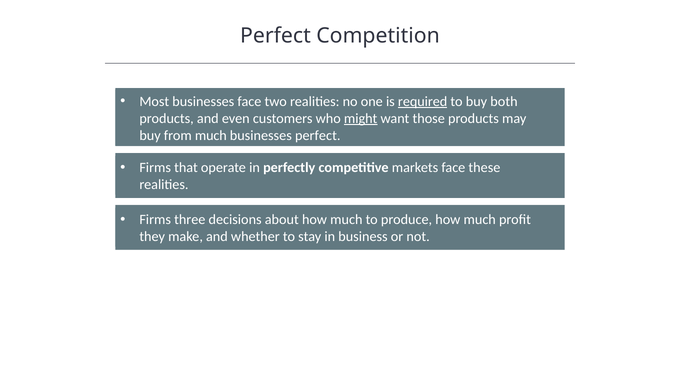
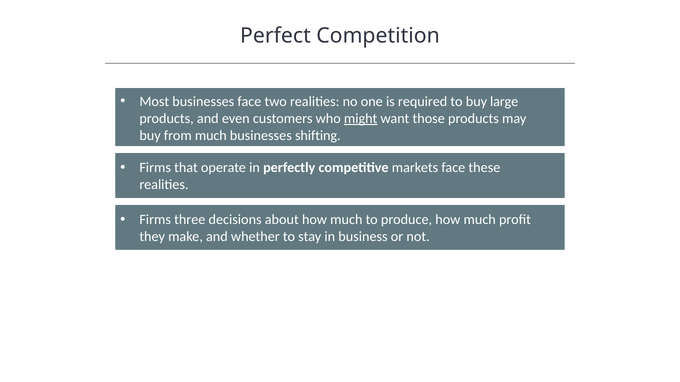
required underline: present -> none (423, 102)
both: both -> large (504, 102)
businesses perfect: perfect -> shifting (318, 136)
